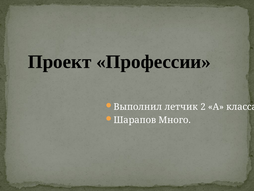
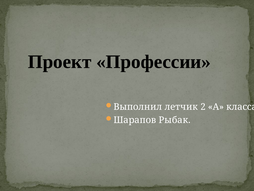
Много: Много -> Рыбак (175, 120)
